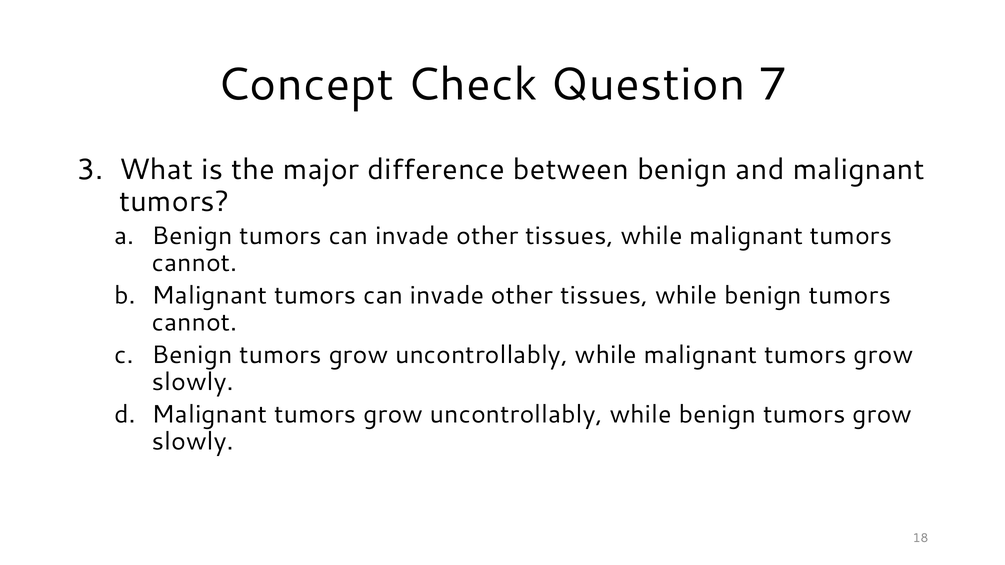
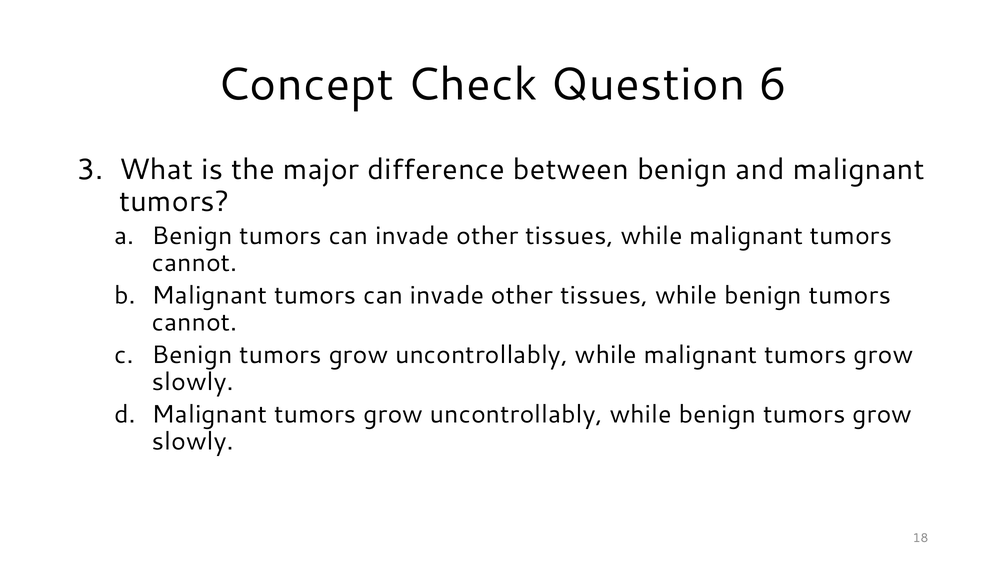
7: 7 -> 6 (773, 84)
